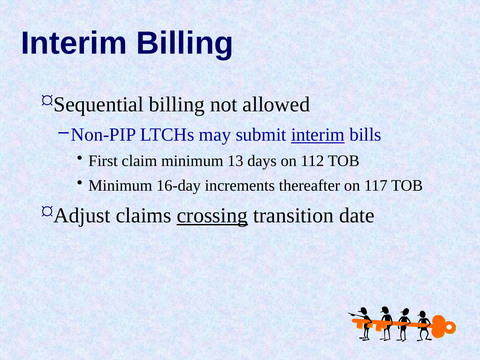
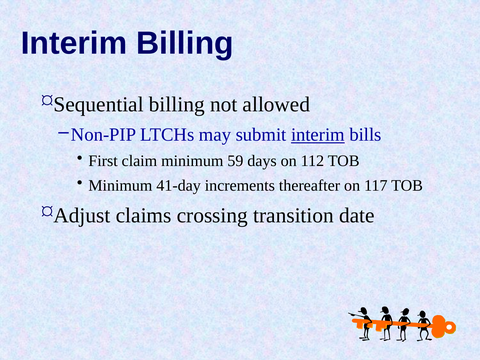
13: 13 -> 59 (235, 161)
16-day: 16-day -> 41-day (179, 186)
crossing underline: present -> none (212, 216)
